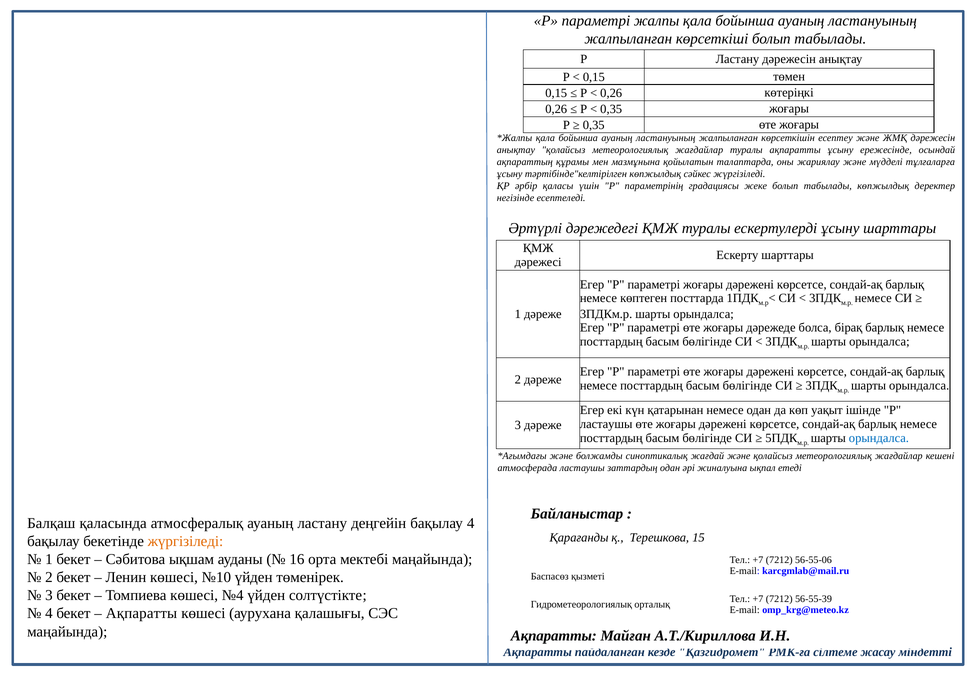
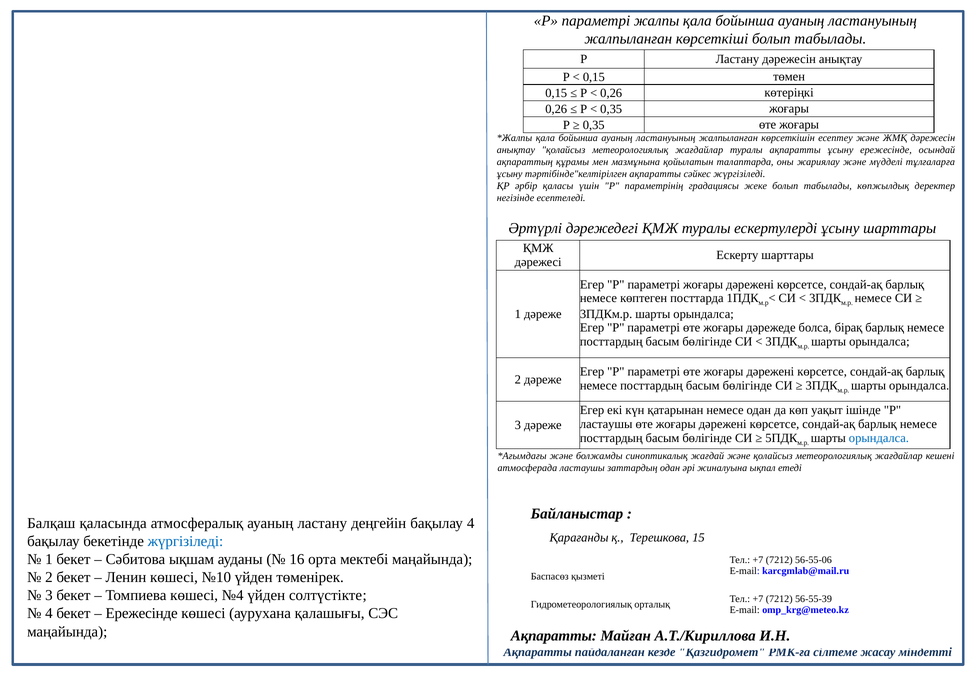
тәртібінде"келтірілген көпжылдық: көпжылдық -> ақпаратты (655, 174)
жүргізіледі colour: orange -> blue (185, 541)
Ақпаратты: Ақпаратты -> Ережесінде (142, 613)
